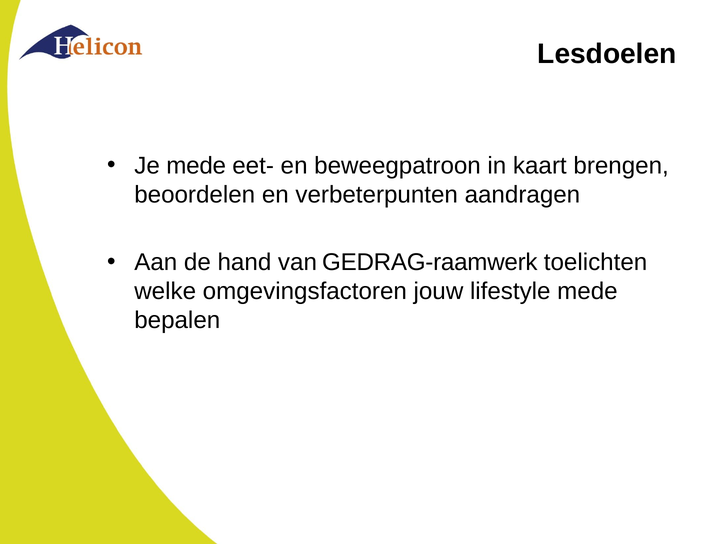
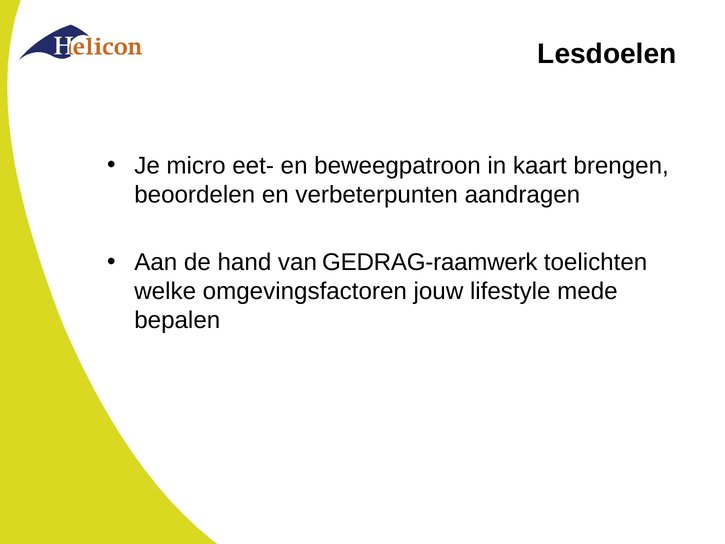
Je mede: mede -> micro (196, 166)
